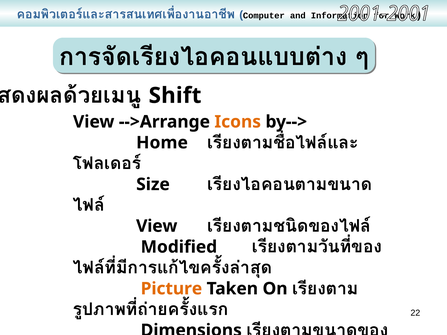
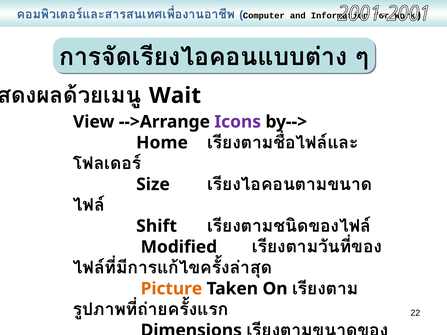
Shift: Shift -> Wait (175, 96)
Icons colour: orange -> purple (238, 122)
View: View -> Shift (157, 226)
